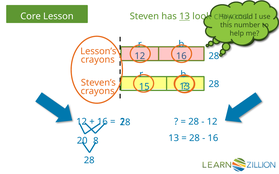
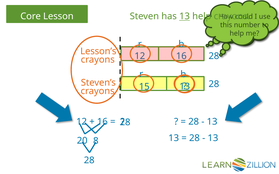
13 look: look -> help (202, 16)
12: 12 -> 13 (212, 122)
16: 16 -> 13 (213, 138)
